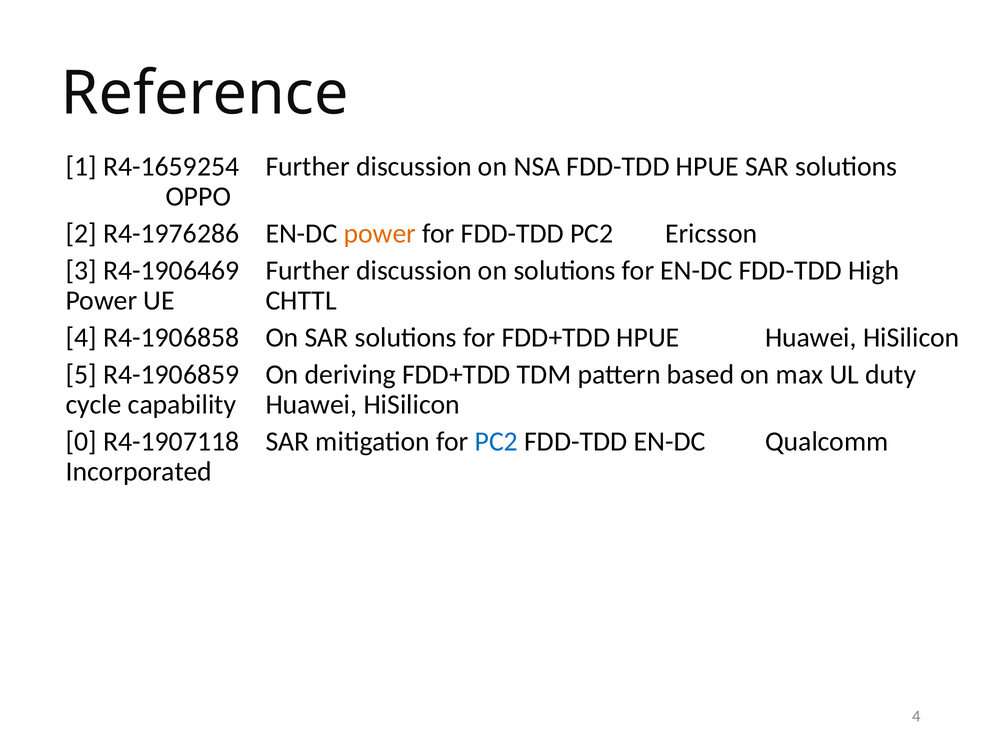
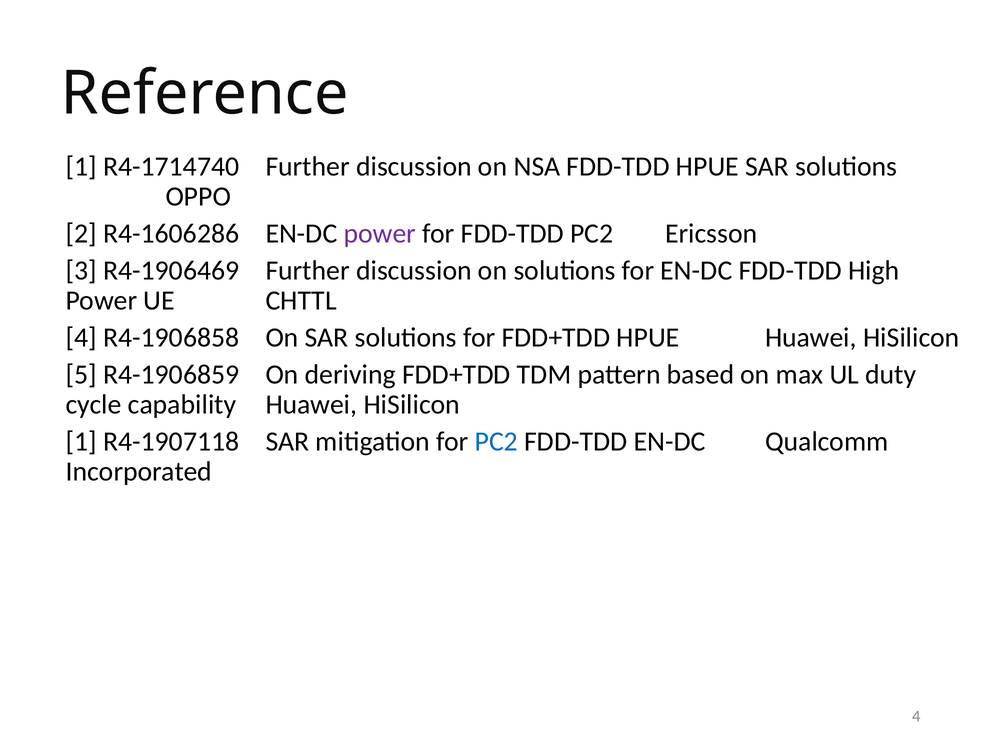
R4-1659254: R4-1659254 -> R4-1714740 (171, 166)
R4-1976286: R4-1976286 -> R4-1606286 (171, 233)
power colour: orange -> purple (380, 233)
0: 0 -> 1 (81, 441)
